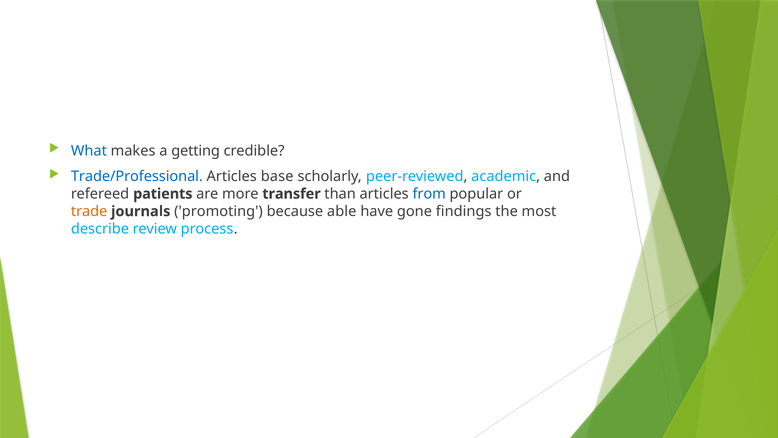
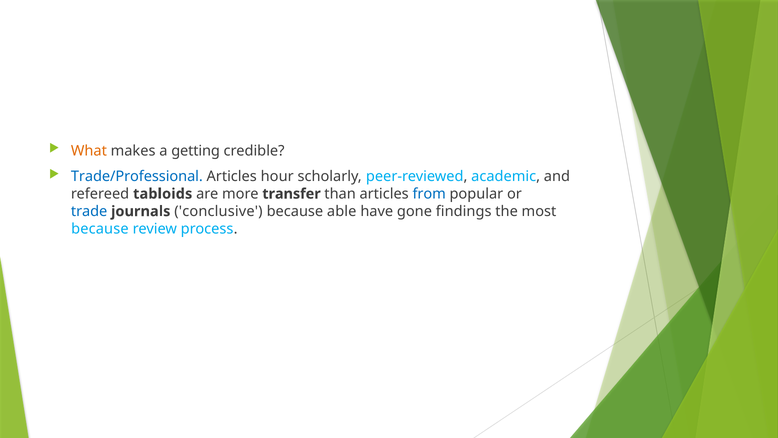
What colour: blue -> orange (89, 151)
base: base -> hour (277, 176)
patients: patients -> tabloids (163, 194)
trade colour: orange -> blue (89, 211)
promoting: promoting -> conclusive (218, 211)
describe: describe -> because (100, 229)
